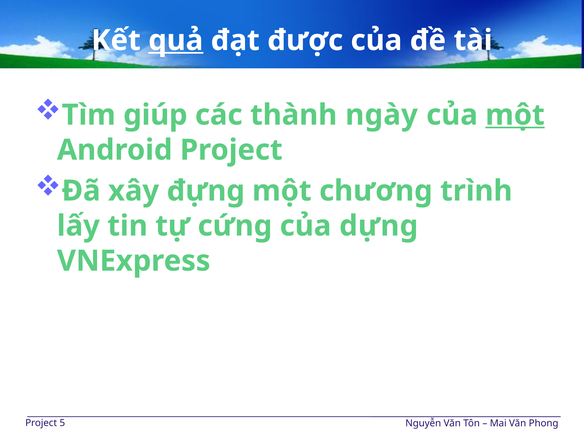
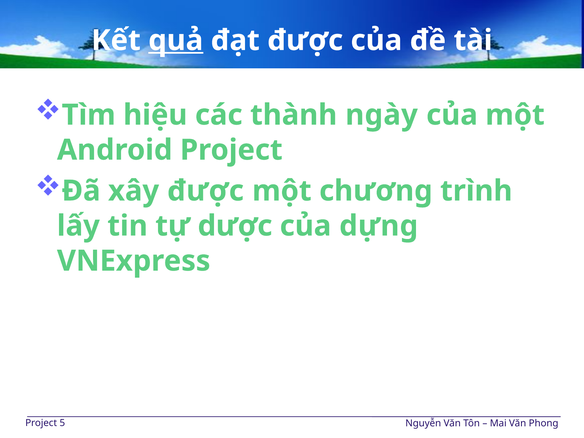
giúp: giúp -> hiệu (155, 115)
một underline: present -> none (515, 115)
xây đựng: đựng -> được (206, 191)
cứng: cứng -> dược (235, 226)
